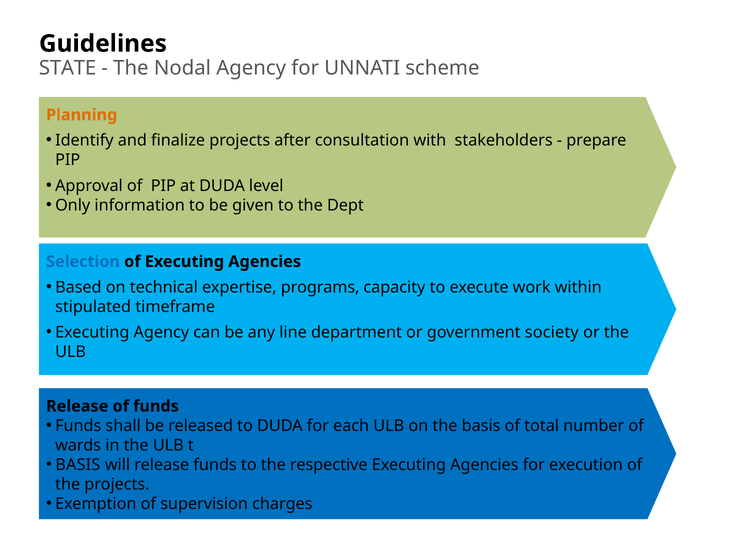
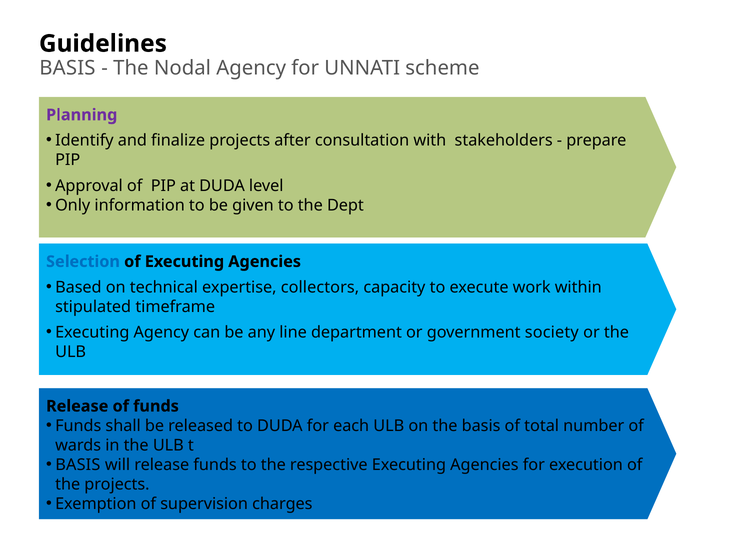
STATE: STATE -> BASIS (67, 68)
Planning colour: orange -> purple (82, 115)
programs: programs -> collectors (320, 287)
